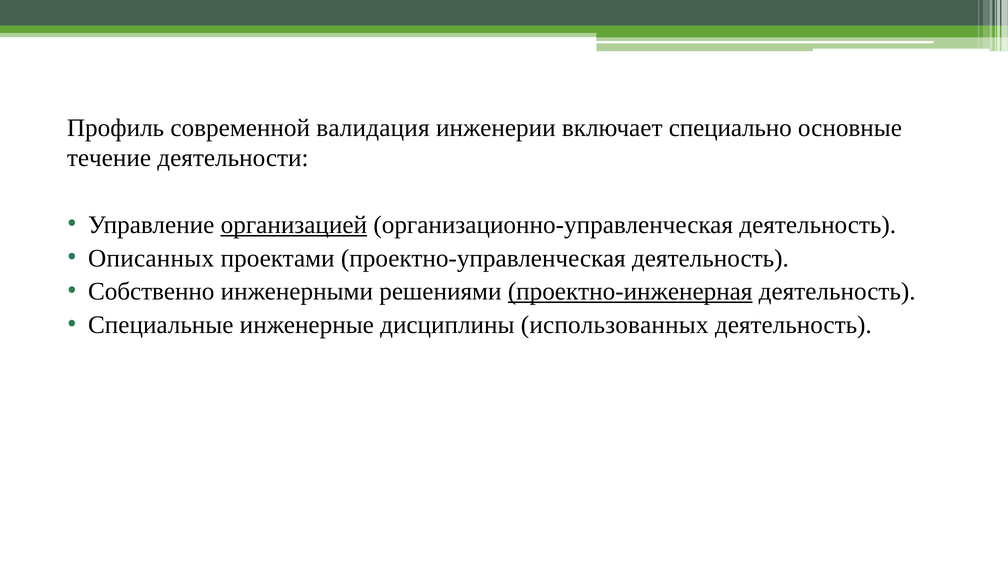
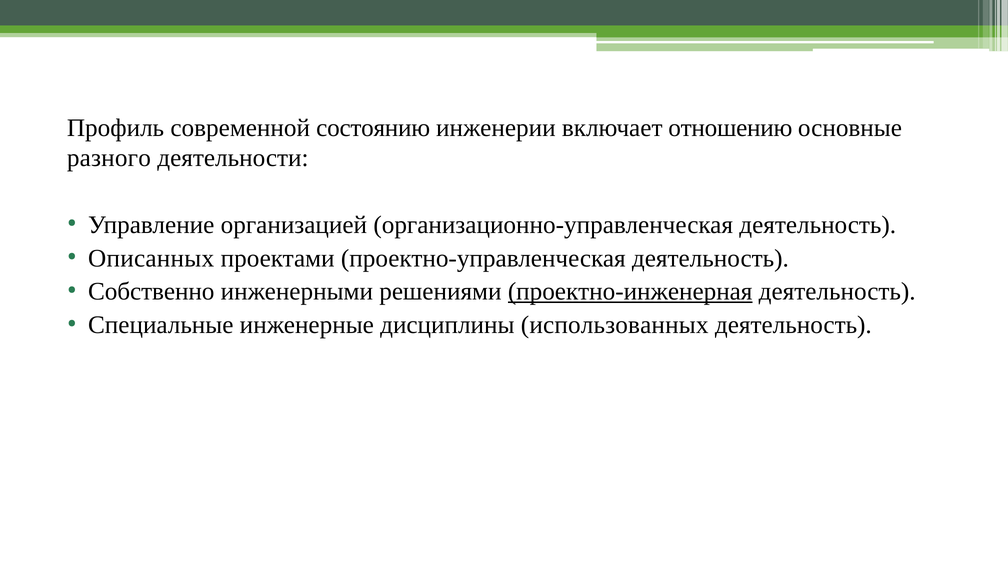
валидация: валидация -> состоянию (373, 128)
специально: специально -> отношению (730, 128)
течение: течение -> разного (109, 158)
организацией underline: present -> none (294, 225)
